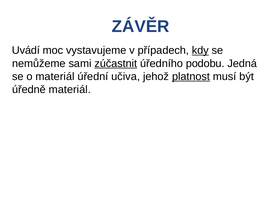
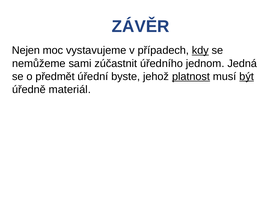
Uvádí: Uvádí -> Nejen (26, 50)
zúčastnit underline: present -> none (116, 64)
podobu: podobu -> jednom (205, 64)
o materiál: materiál -> předmět (55, 77)
učiva: učiva -> byste (126, 77)
být underline: none -> present (247, 77)
